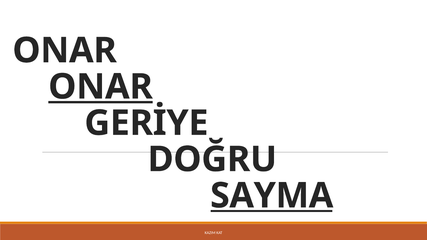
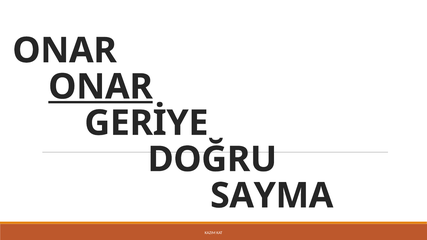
SAYMA underline: present -> none (272, 196)
